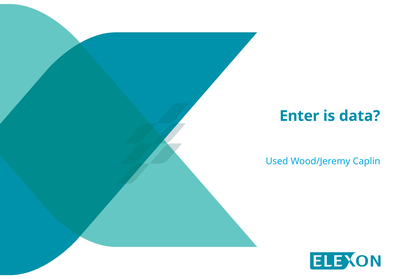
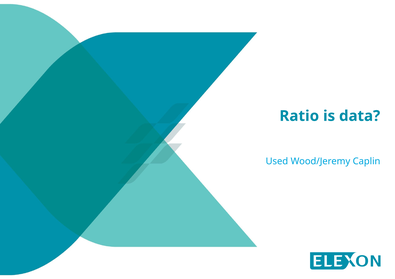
Enter: Enter -> Ratio (299, 116)
